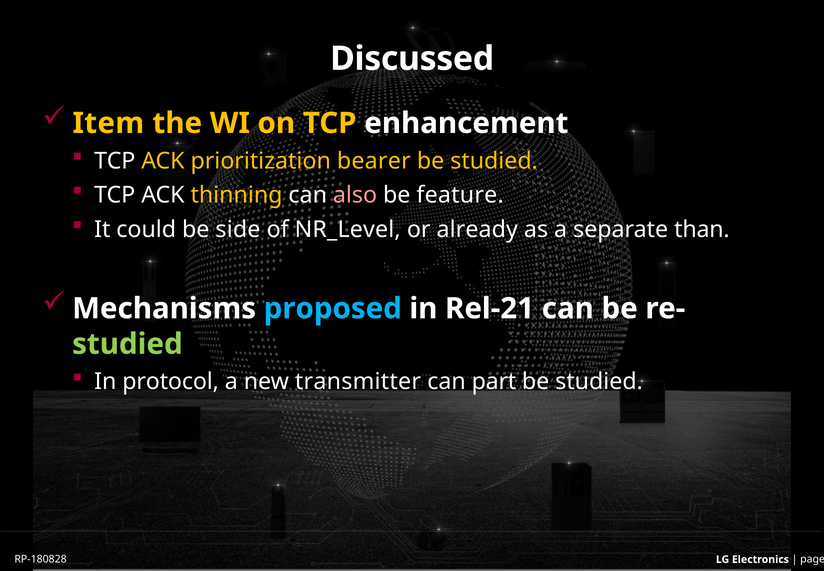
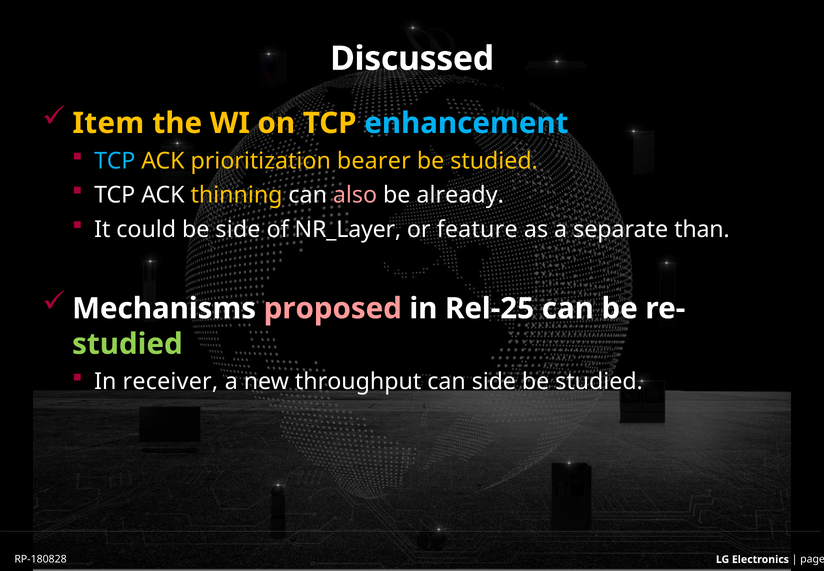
enhancement colour: white -> light blue (466, 123)
TCP colour: white -> light blue (115, 161)
feature: feature -> already (460, 195)
NR_Level: NR_Level -> NR_Layer (348, 229)
already: already -> feature (477, 229)
proposed colour: light blue -> pink (333, 308)
Rel-21: Rel-21 -> Rel-25 (490, 308)
protocol: protocol -> receiver (170, 381)
transmitter: transmitter -> throughput (358, 381)
can part: part -> side (494, 381)
